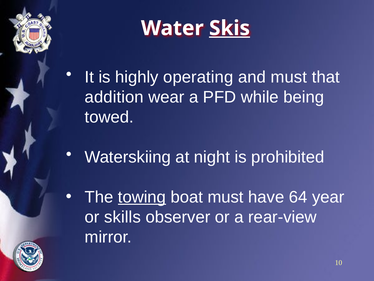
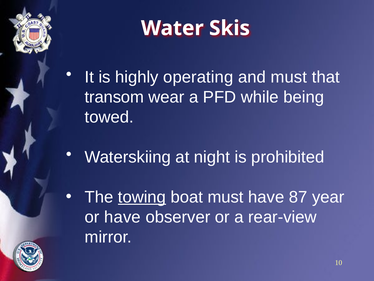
Skis underline: present -> none (230, 28)
addition: addition -> transom (114, 97)
64: 64 -> 87 (298, 197)
or skills: skills -> have (122, 217)
